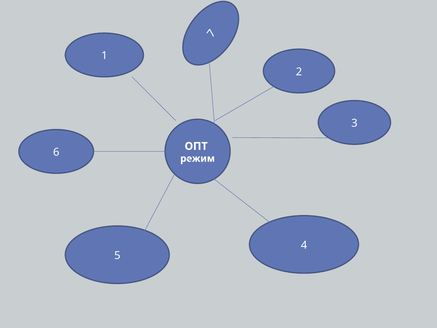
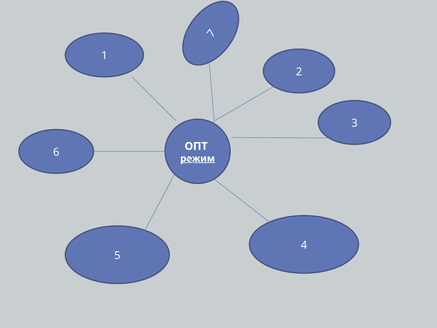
режим underline: none -> present (198, 158)
